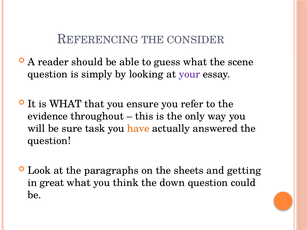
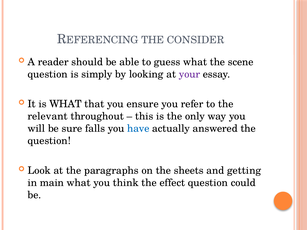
evidence: evidence -> relevant (48, 116)
task: task -> falls (95, 129)
have colour: orange -> blue (138, 129)
great: great -> main (52, 183)
down: down -> effect (172, 183)
